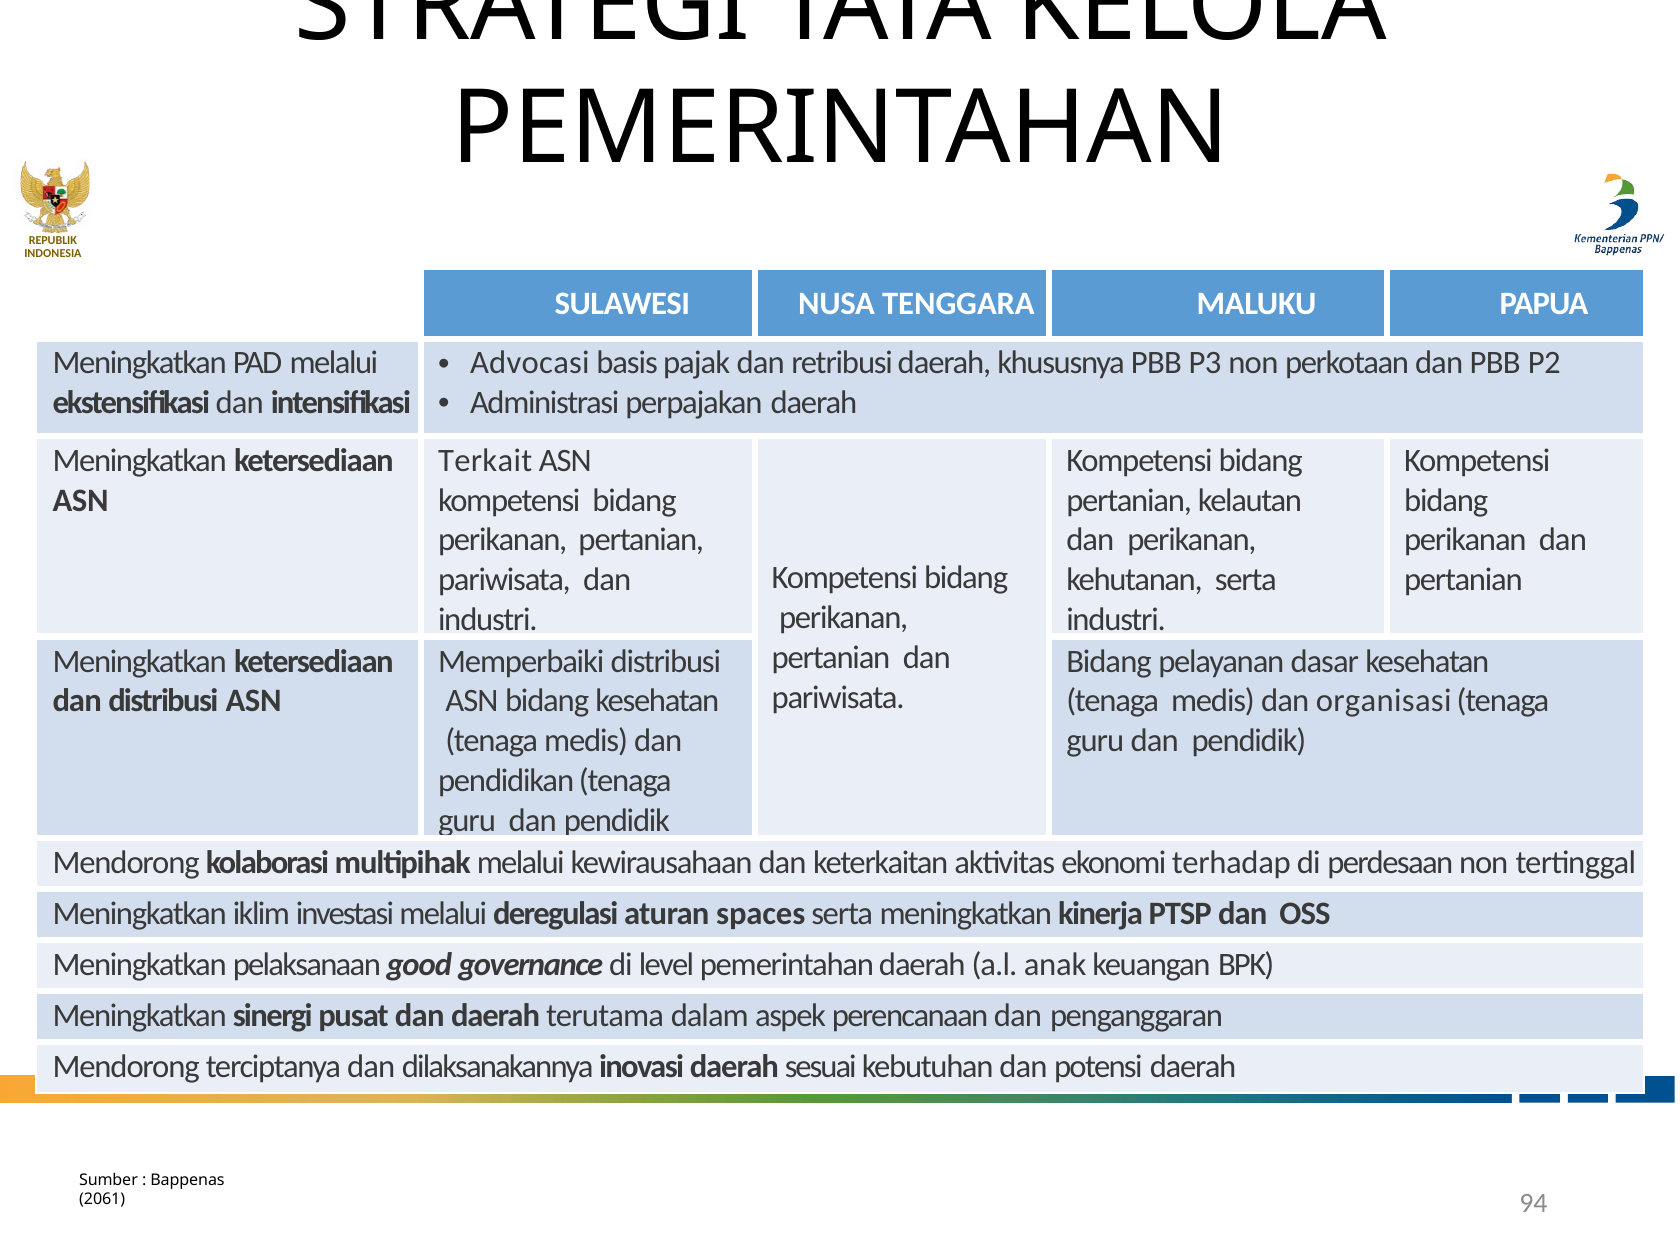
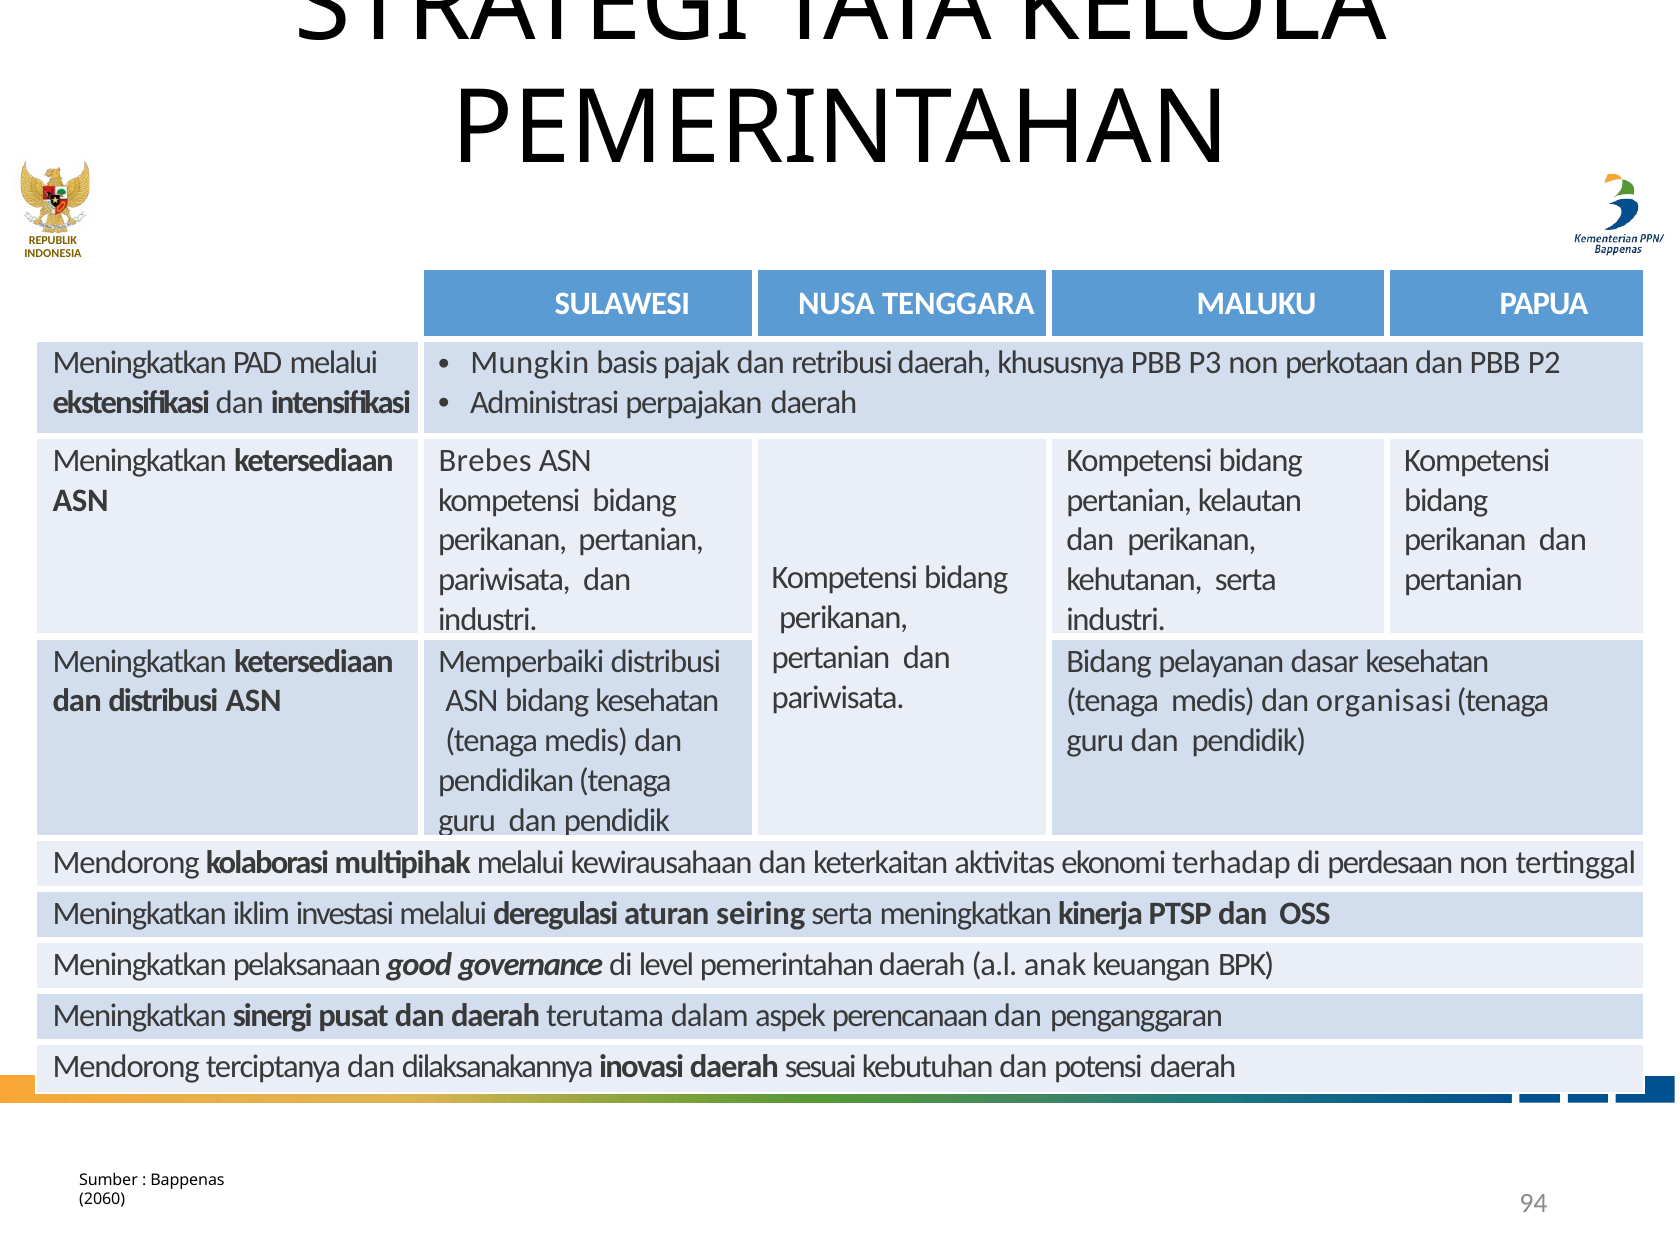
Advocasi: Advocasi -> Mungkin (530, 363)
Terkait: Terkait -> Brebes (485, 461)
spaces: spaces -> seiring (761, 914)
2061: 2061 -> 2060 (102, 1199)
